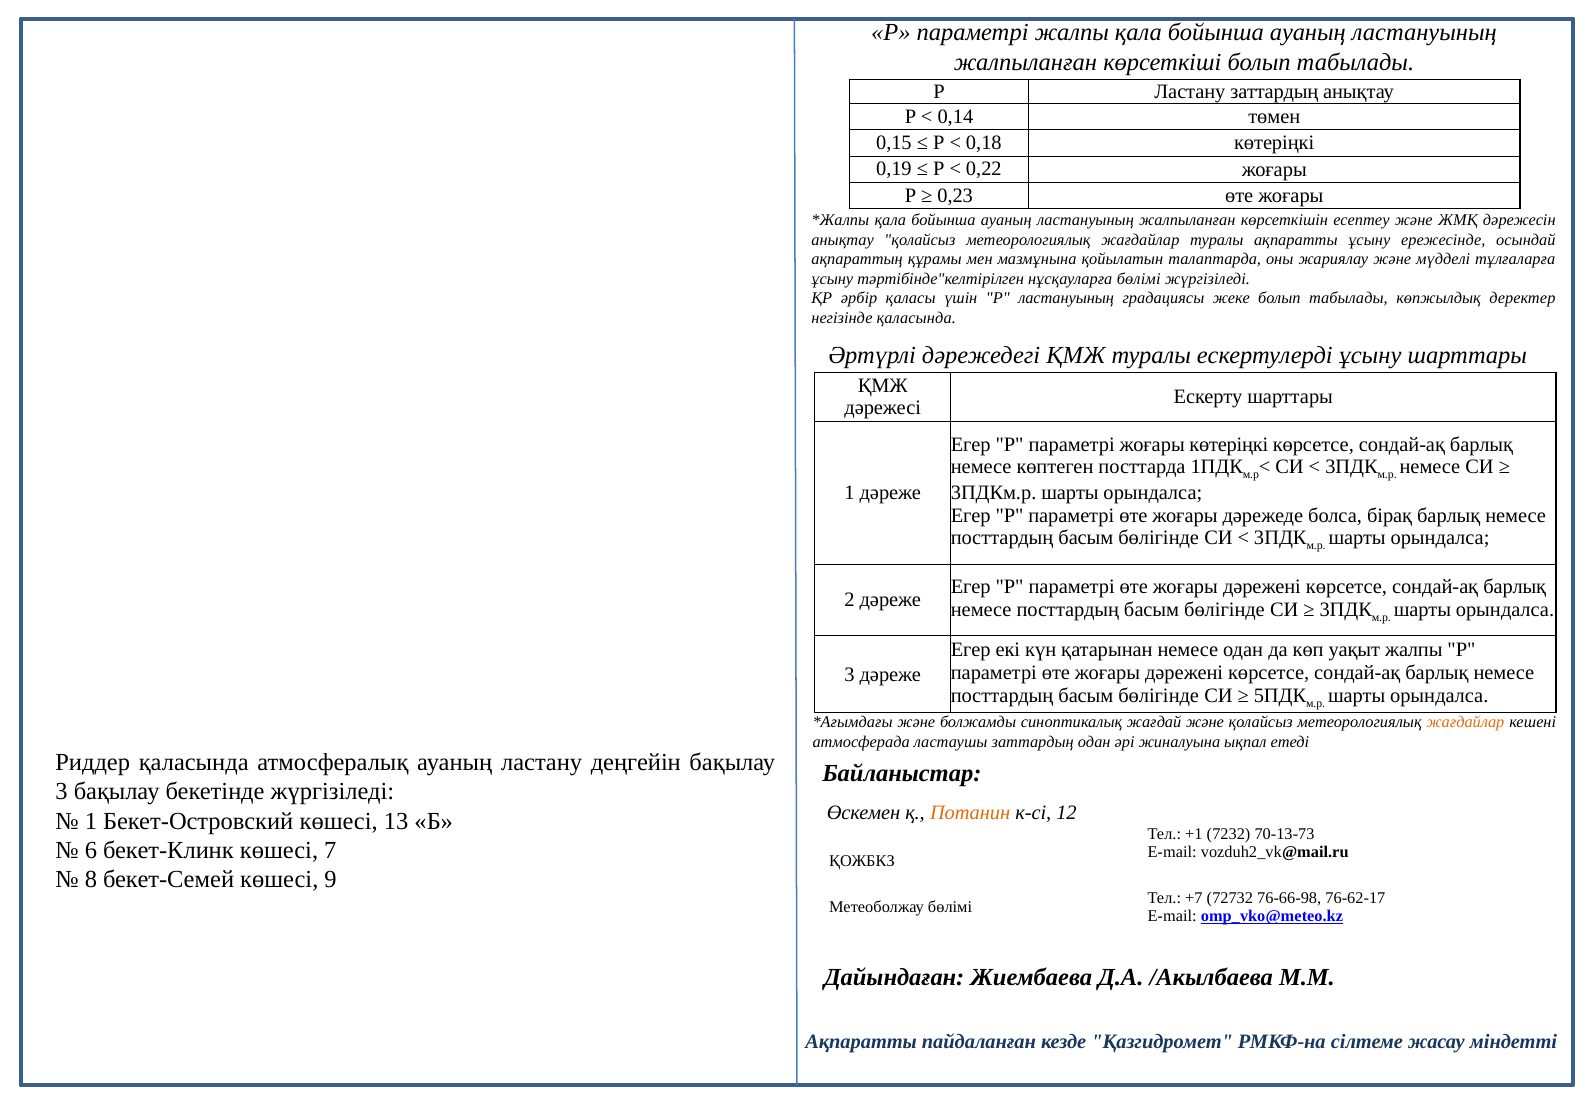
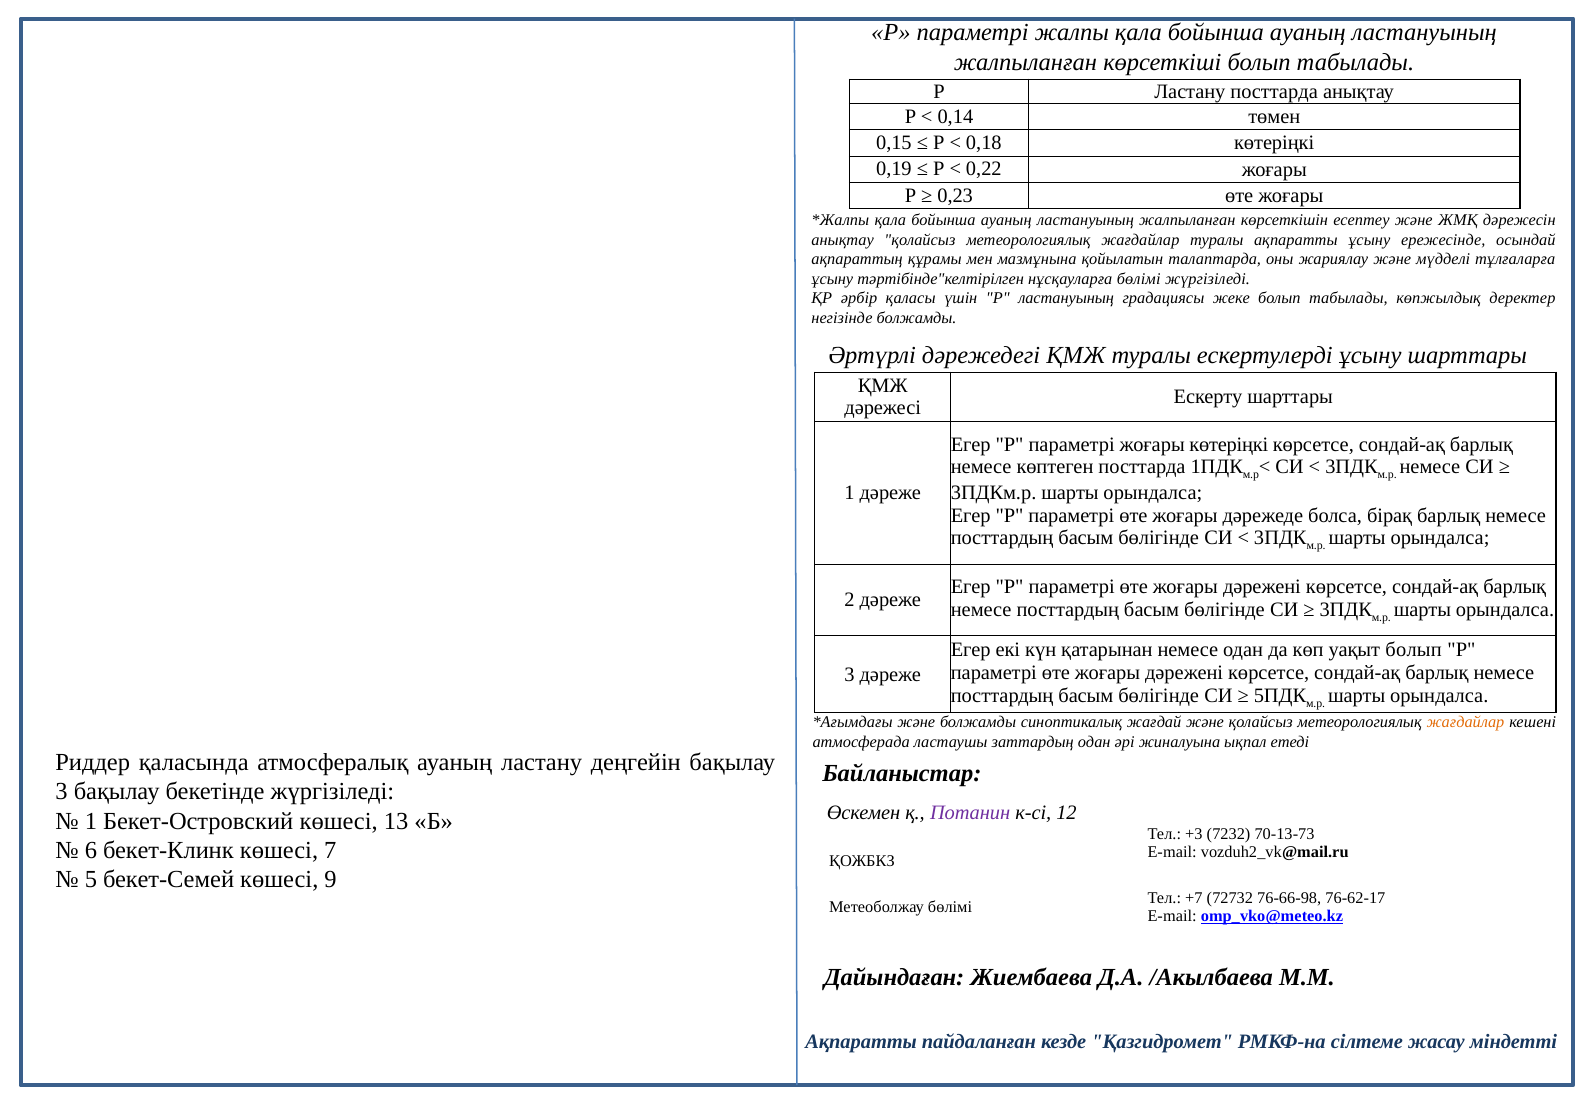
Ластану заттардың: заттардың -> посттарда (1274, 91)
негізінде қаласында: қаласында -> болжамды (916, 318)
уақыт жалпы: жалпы -> болып (1414, 650)
Потанин colour: orange -> purple (970, 812)
+1: +1 -> +3 (1194, 834)
8: 8 -> 5 (91, 879)
